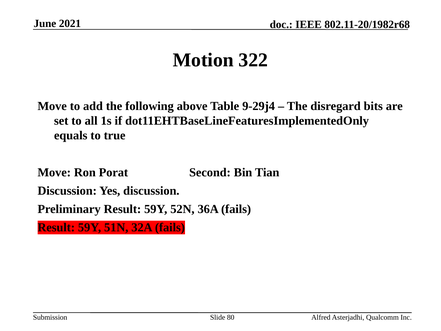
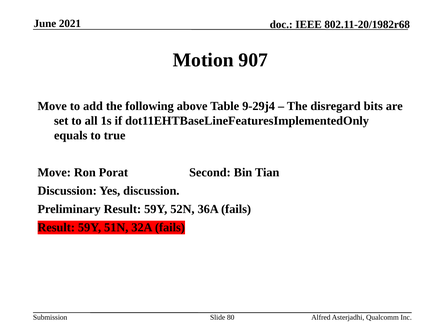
322: 322 -> 907 (253, 60)
